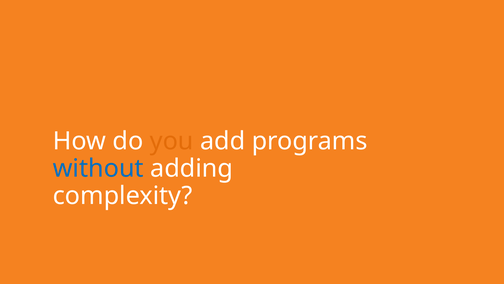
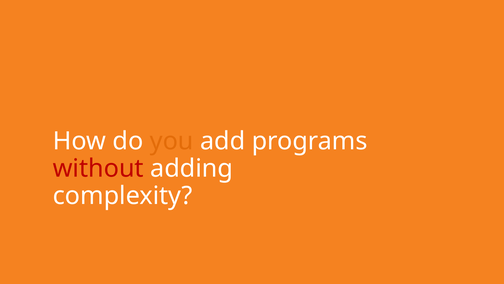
without colour: blue -> red (98, 168)
